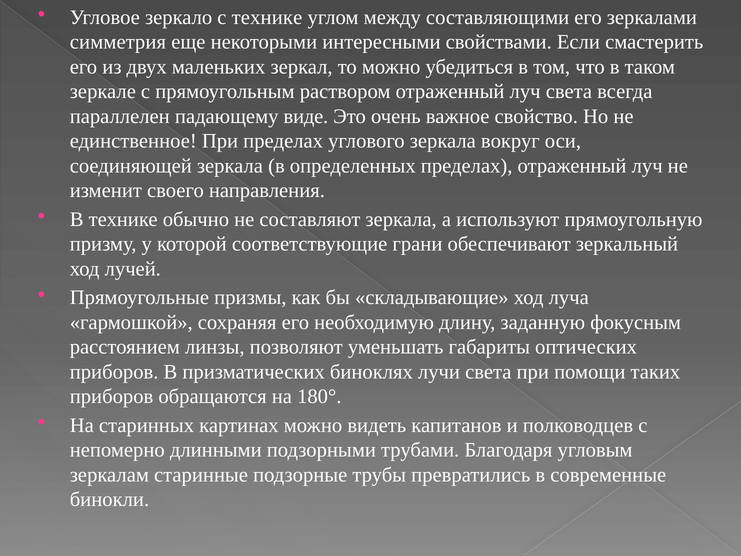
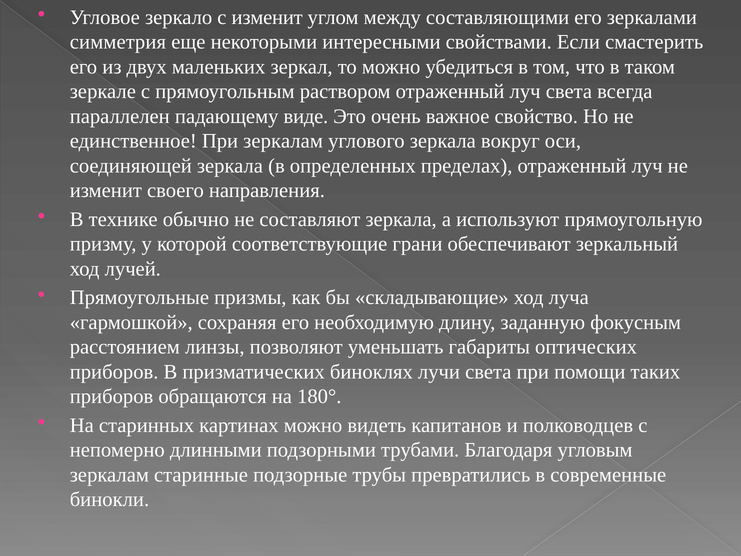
с технике: технике -> изменит (267, 17)
При пределах: пределах -> зеркалам (283, 141)
